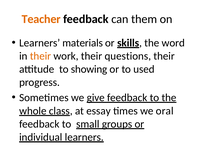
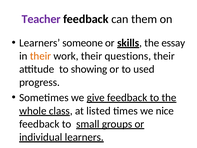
Teacher colour: orange -> purple (41, 19)
materials: materials -> someone (83, 43)
word: word -> essay (173, 43)
essay: essay -> listed (98, 111)
oral: oral -> nice (165, 111)
